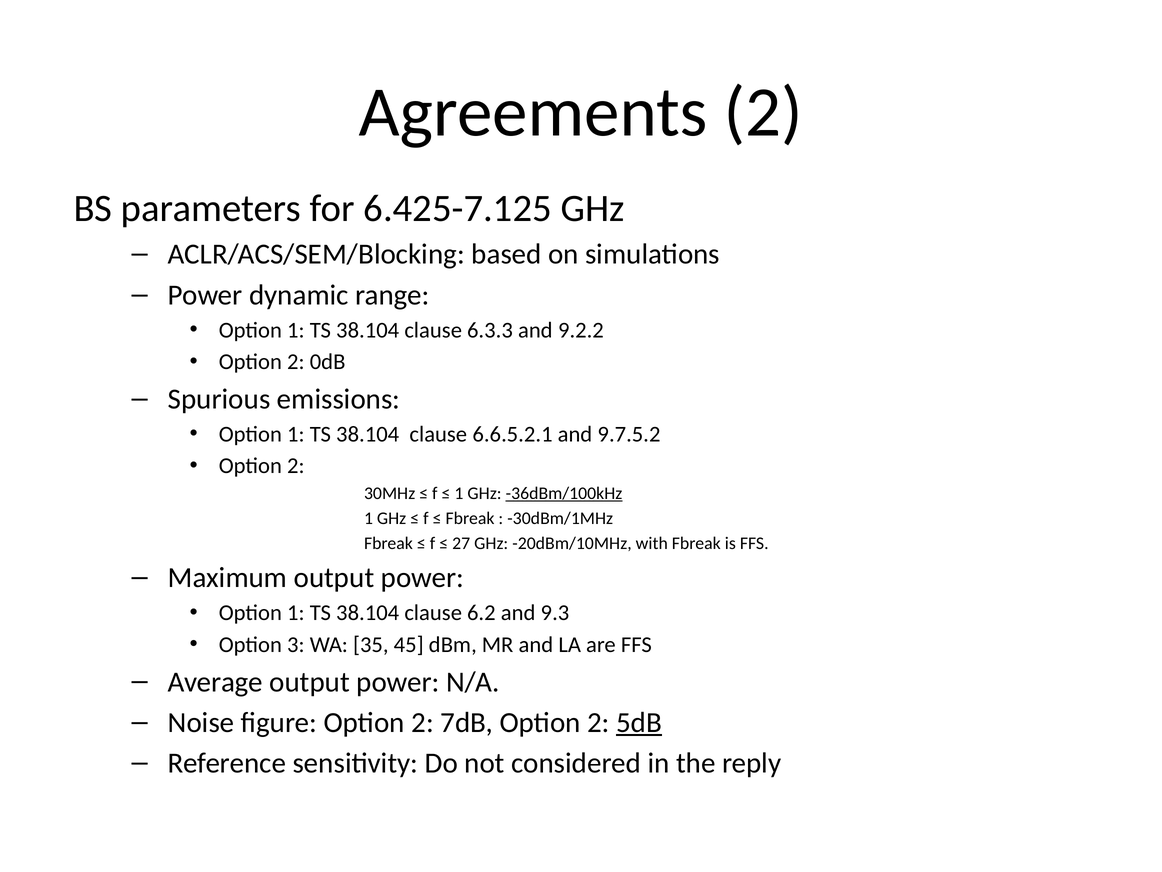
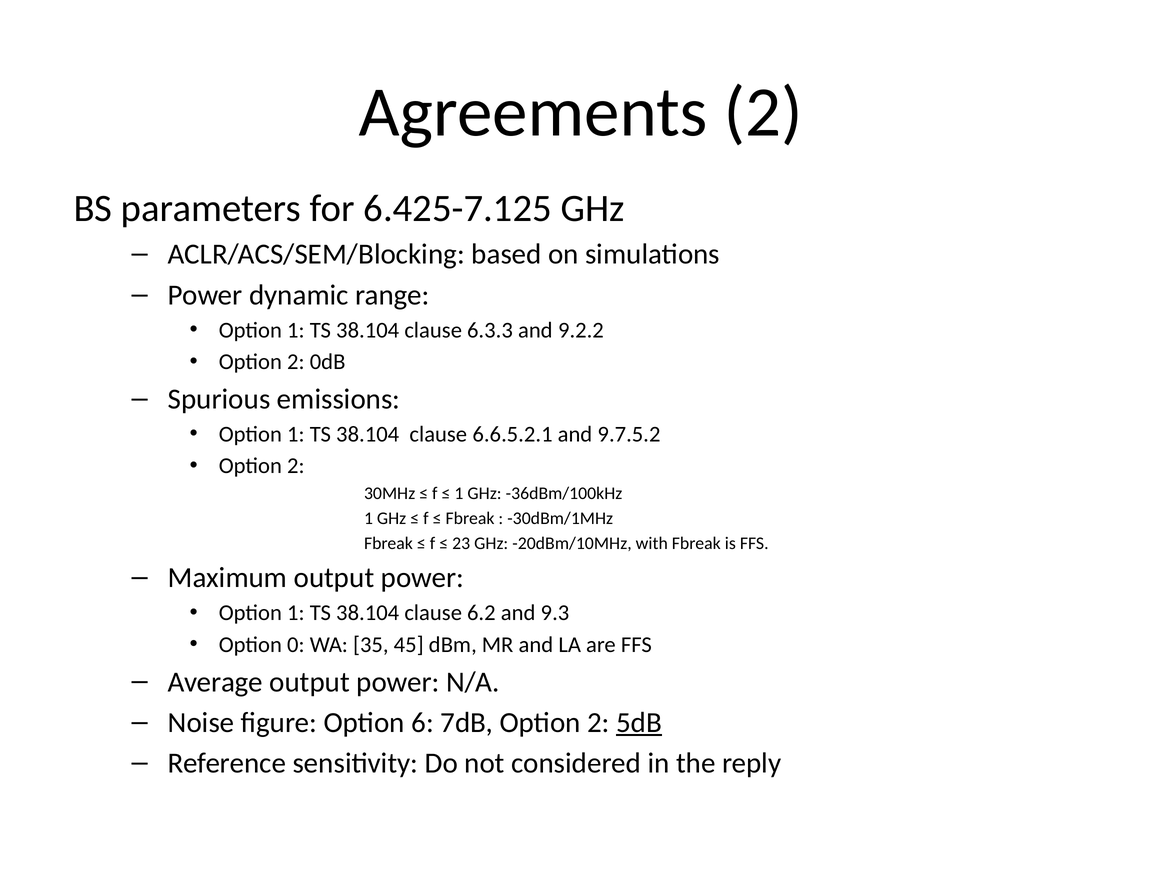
-36dBm/100kHz underline: present -> none (564, 493)
27: 27 -> 23 (461, 543)
3: 3 -> 0 (296, 644)
figure Option 2: 2 -> 6 (423, 722)
